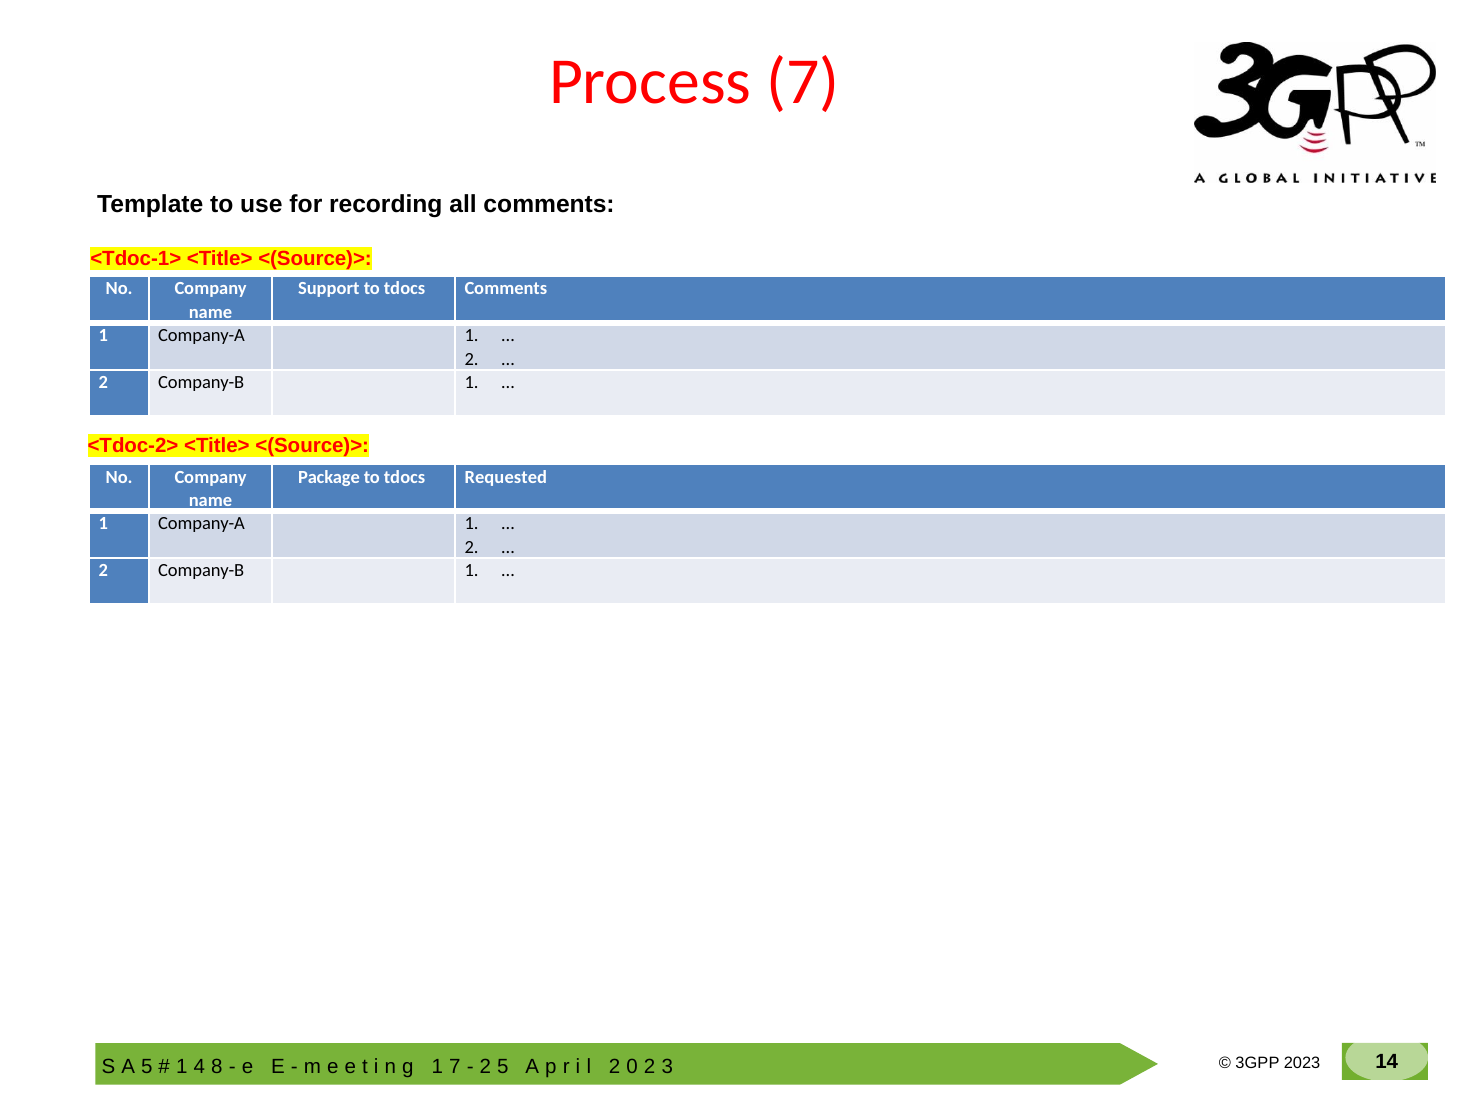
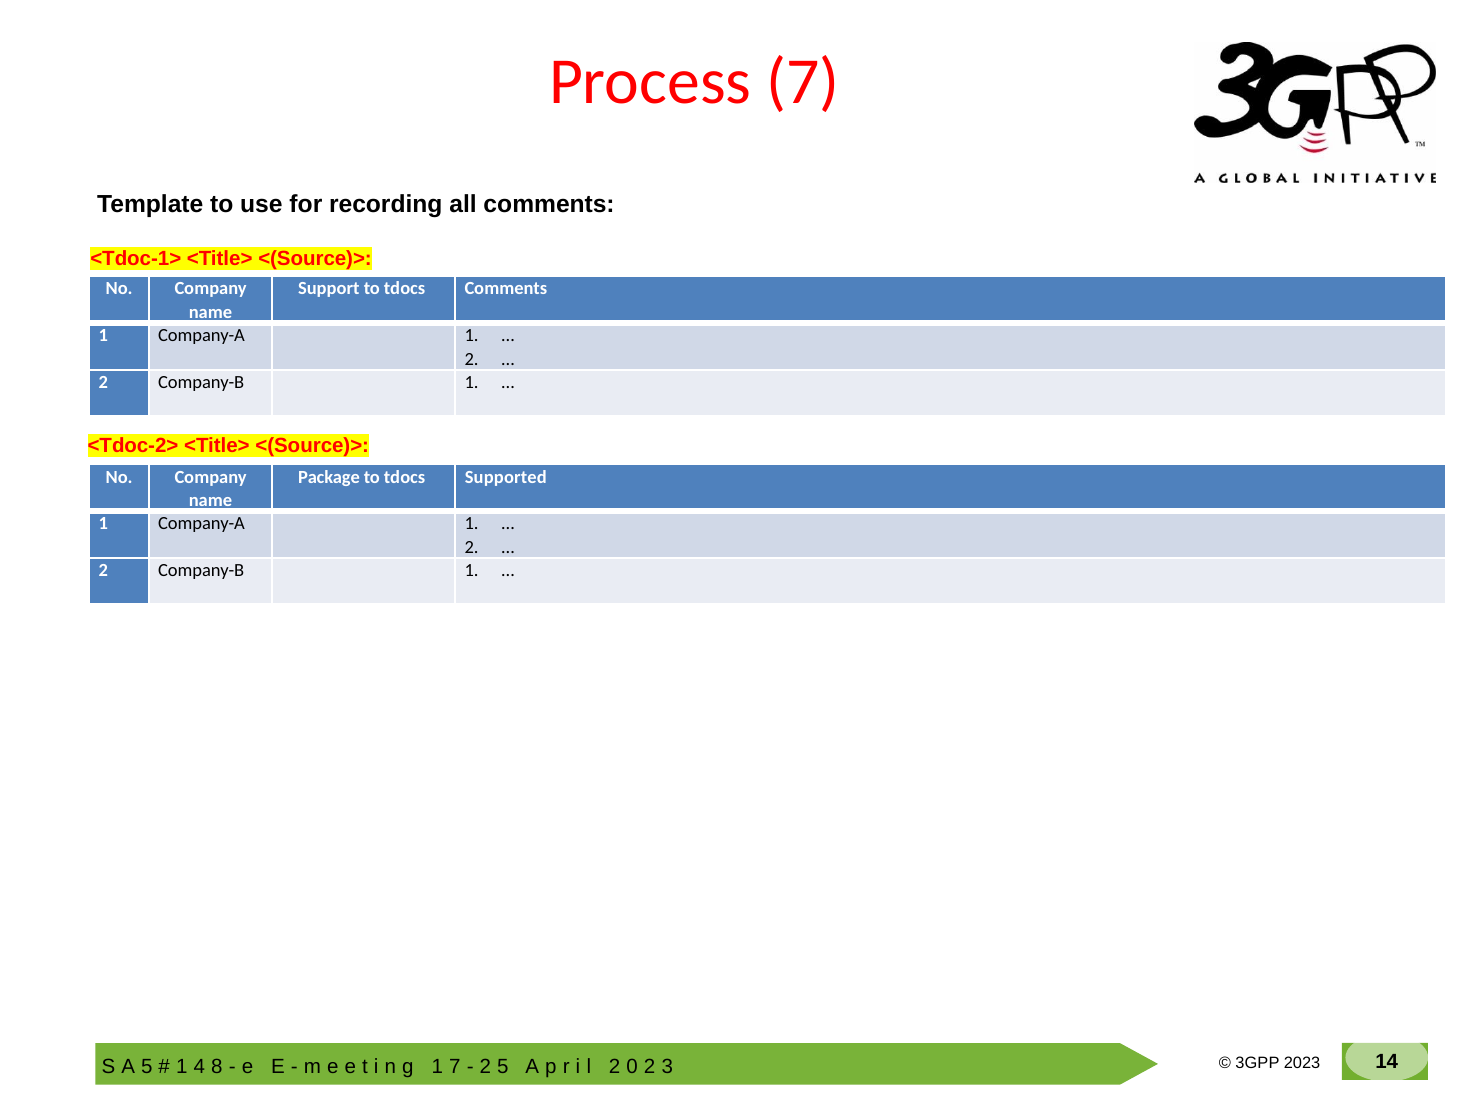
Requested: Requested -> Supported (506, 477)
